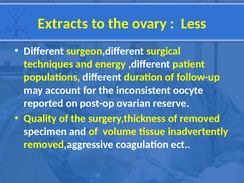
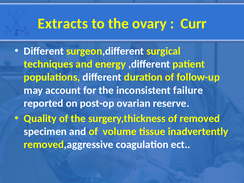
Less: Less -> Curr (194, 24)
oocyte: oocyte -> failure (188, 90)
